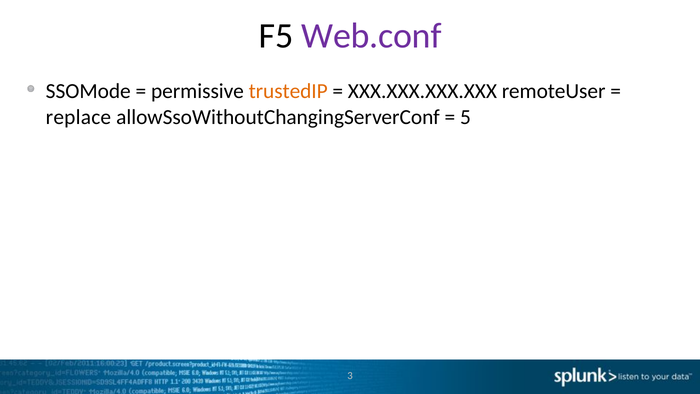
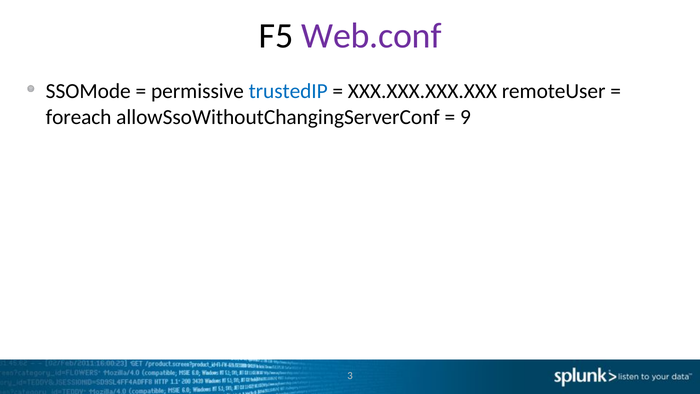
trustedIP colour: orange -> blue (288, 91)
replace: replace -> foreach (79, 117)
5: 5 -> 9 (465, 117)
